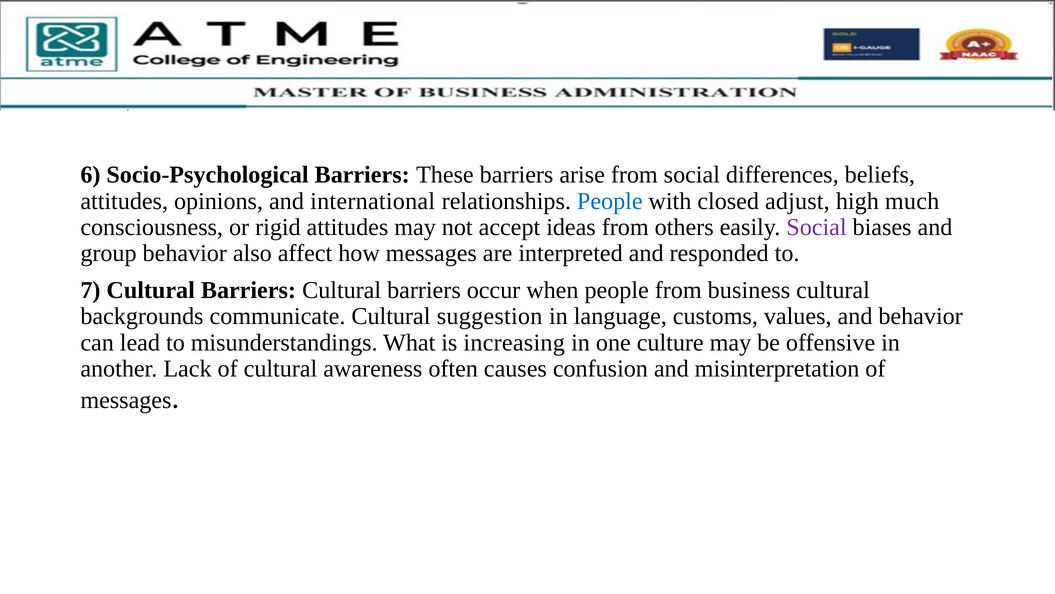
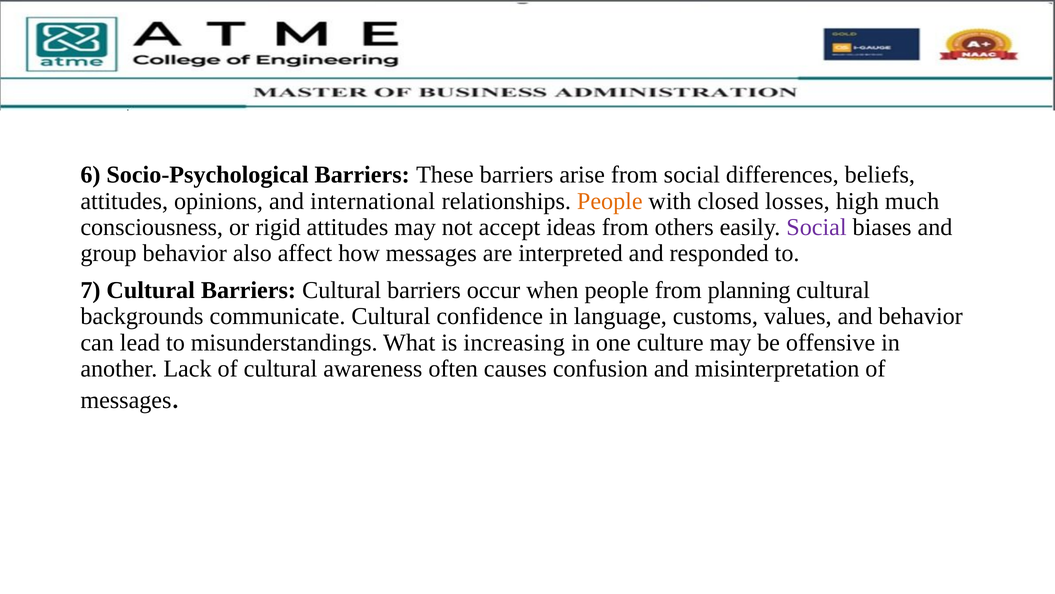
People colour: blue -> orange (610, 201)
adjust: adjust -> losses (797, 201)
business: business -> planning (749, 290)
suggestion: suggestion -> confidence (490, 316)
